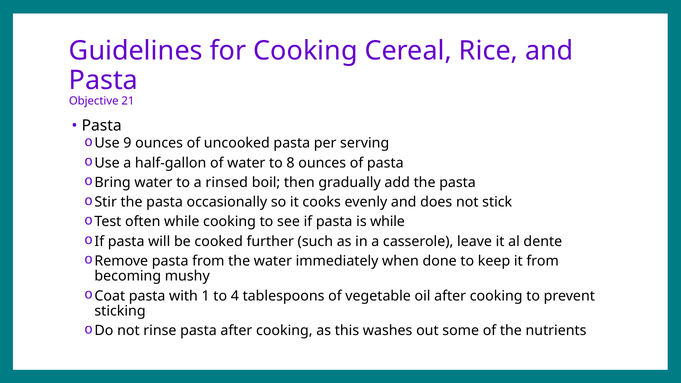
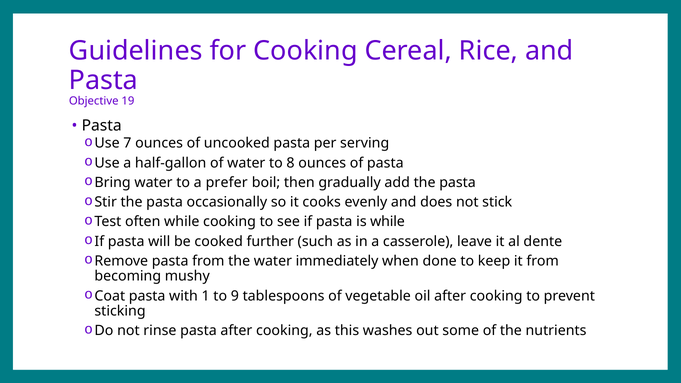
21: 21 -> 19 (128, 101)
9: 9 -> 7 (127, 143)
rinsed: rinsed -> prefer (227, 183)
4: 4 -> 9 (235, 296)
